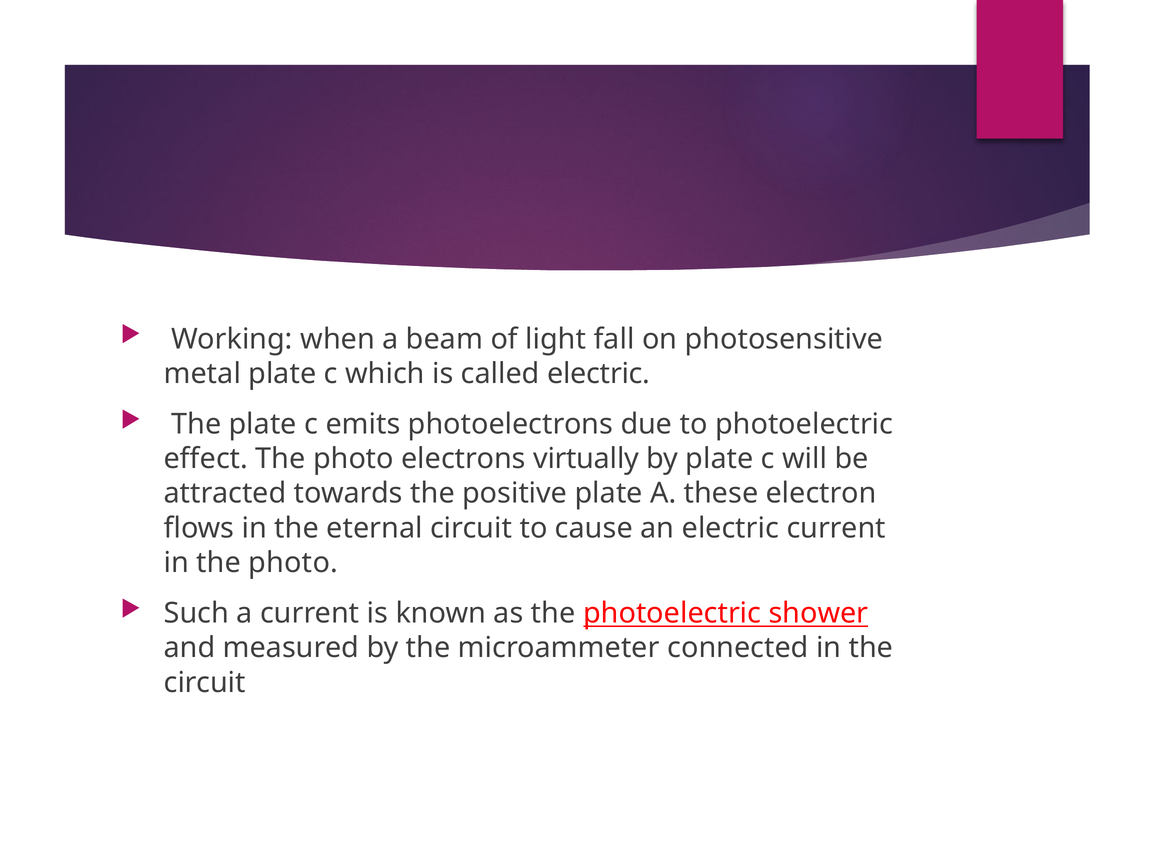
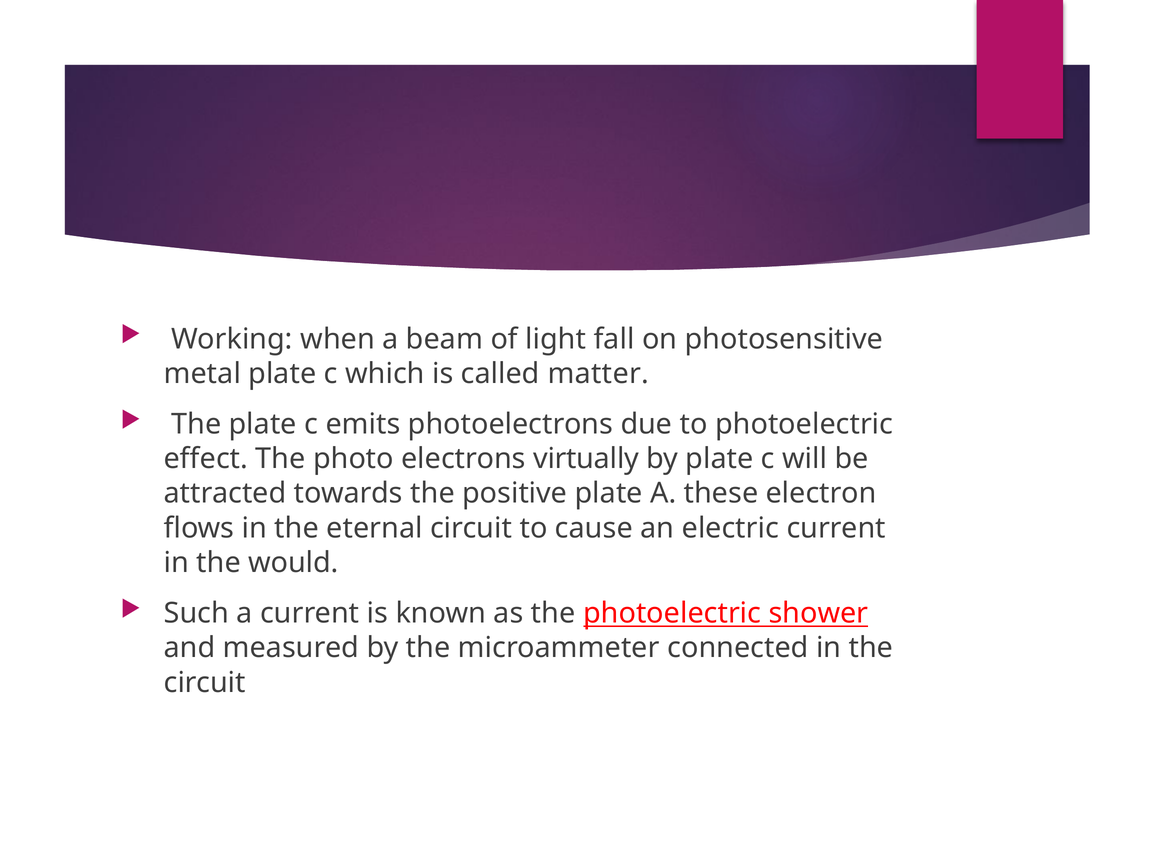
called electric: electric -> matter (598, 374)
in the photo: photo -> would (293, 562)
